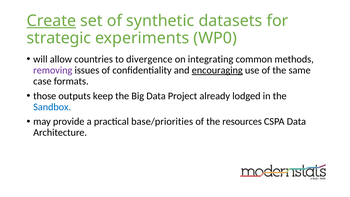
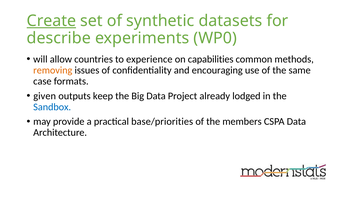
strategic: strategic -> describe (59, 38)
divergence: divergence -> experience (149, 59)
integrating: integrating -> capabilities (211, 59)
removing colour: purple -> orange (53, 70)
encouraging underline: present -> none (217, 70)
those: those -> given (45, 96)
resources: resources -> members (242, 121)
